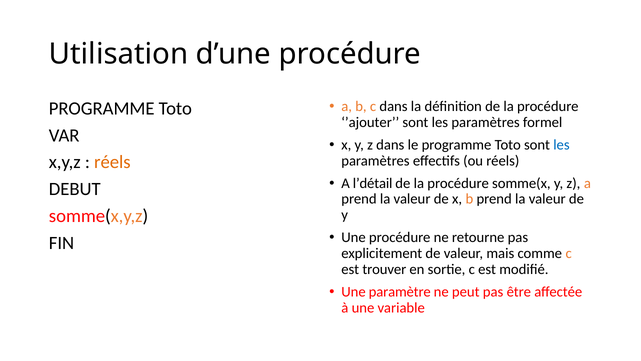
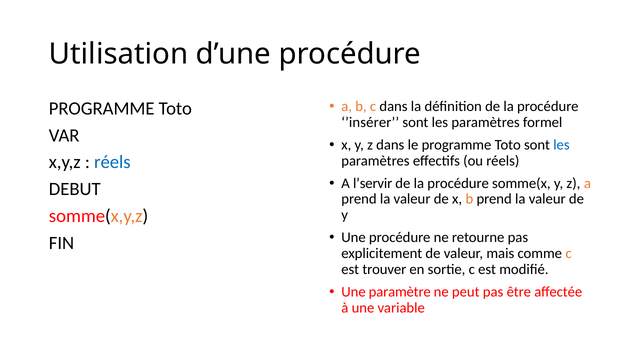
’ajouter: ’ajouter -> ’insérer (370, 122)
réels colour: orange -> blue (112, 162)
l’détail: l’détail -> l’servir (373, 183)
